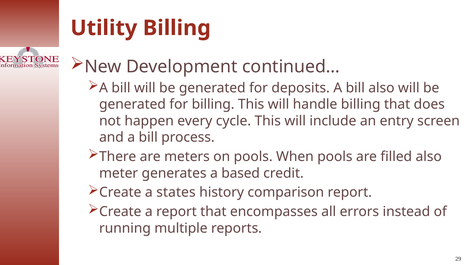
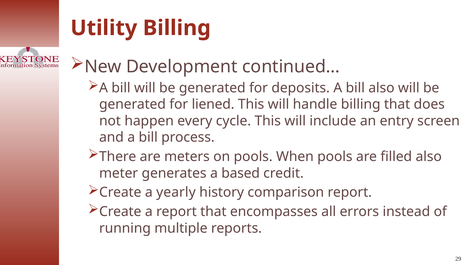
for billing: billing -> liened (213, 105)
states: states -> yearly (176, 193)
